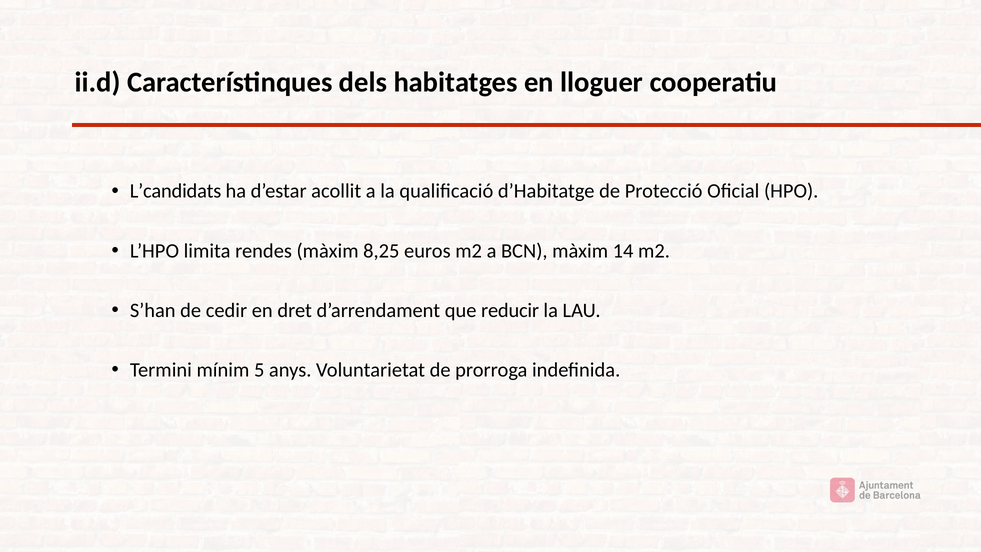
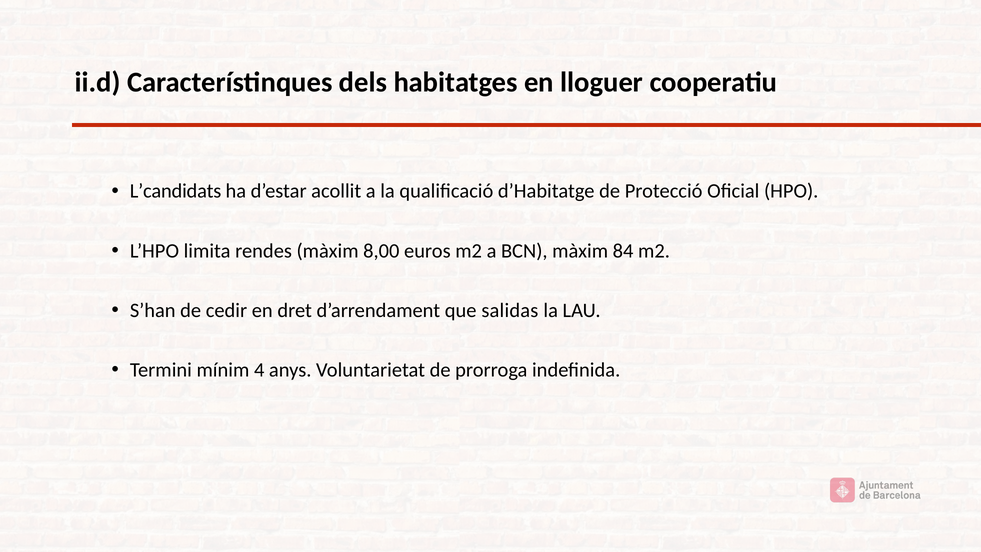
8,25: 8,25 -> 8,00 (381, 251)
14: 14 -> 84 (623, 251)
reducir: reducir -> salidas (510, 310)
5: 5 -> 4 (259, 370)
